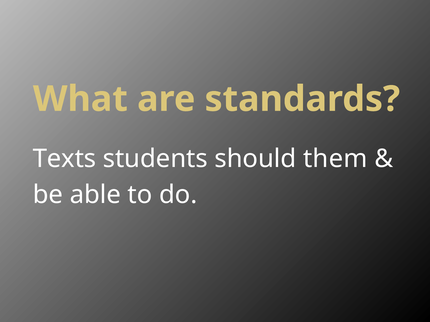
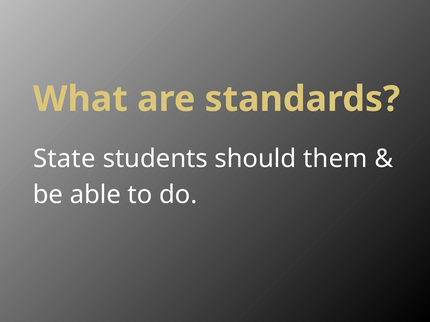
Texts: Texts -> State (64, 159)
